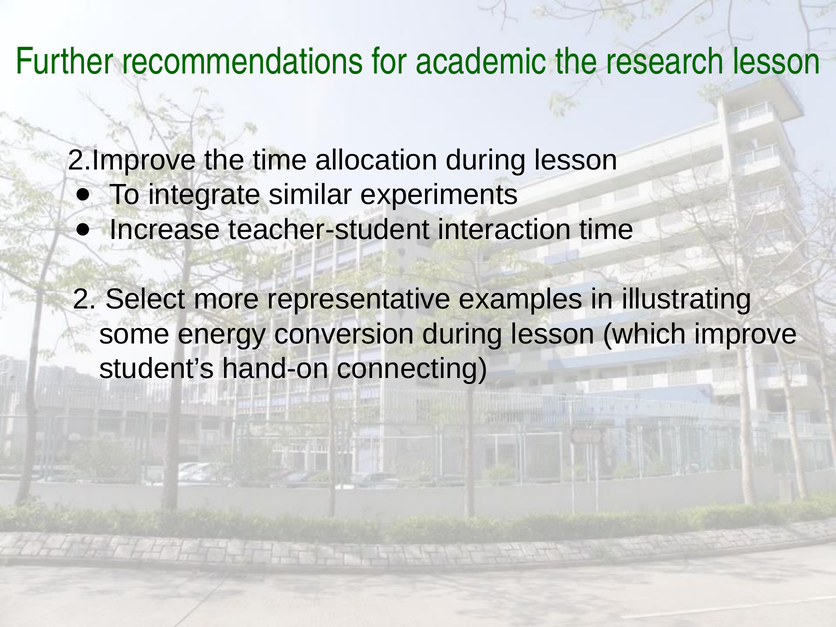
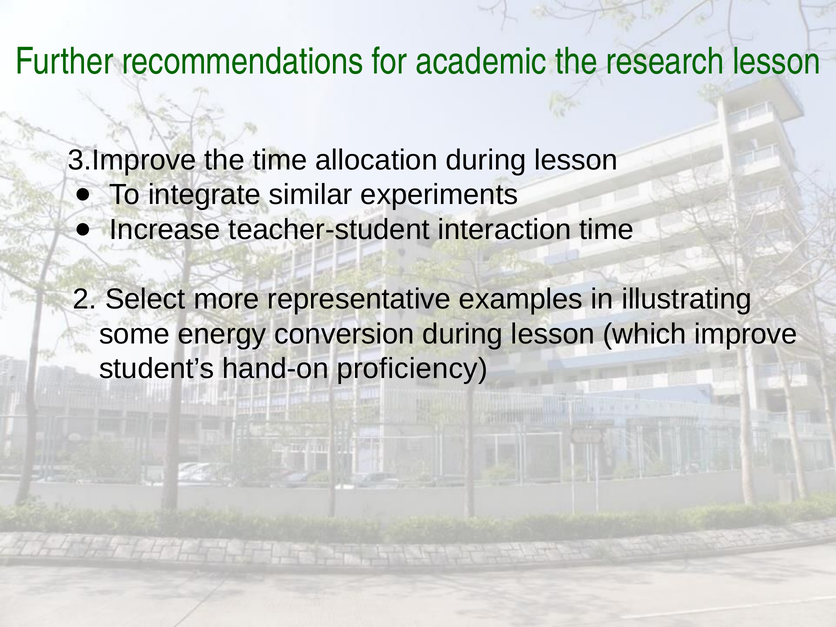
2.Improve: 2.Improve -> 3.Improve (132, 160)
connecting: connecting -> proficiency (412, 369)
